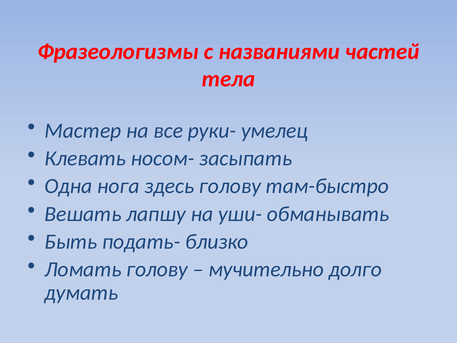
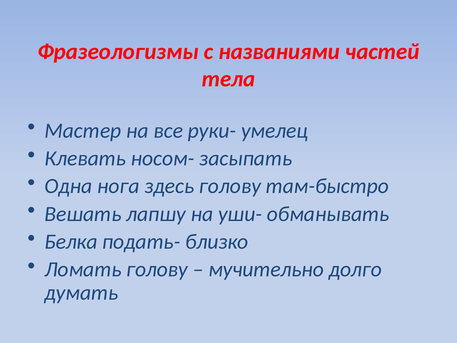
Быть: Быть -> Белка (71, 242)
